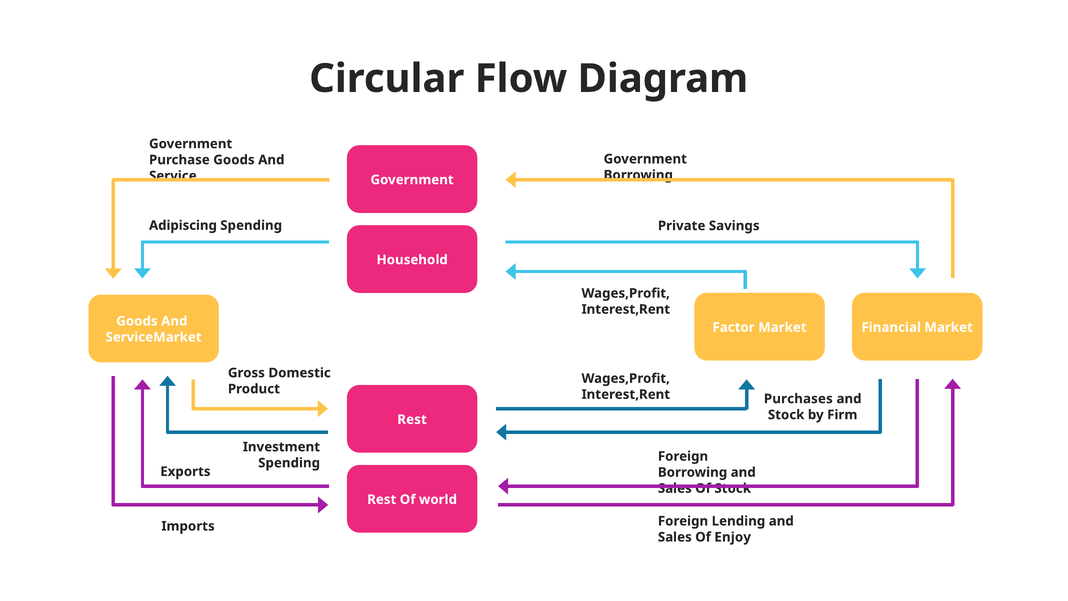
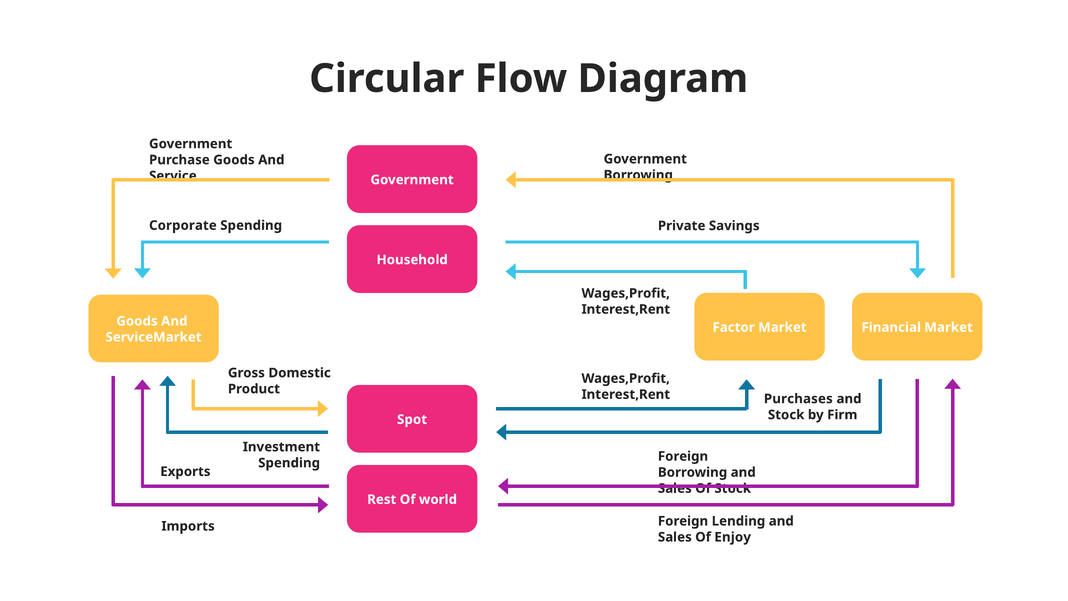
Adipiscing: Adipiscing -> Corporate (183, 225)
Rest: Rest -> Spot (412, 419)
